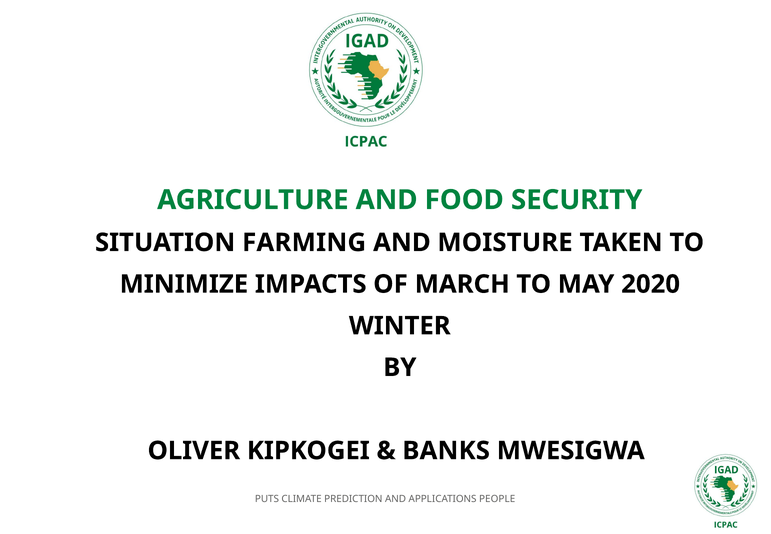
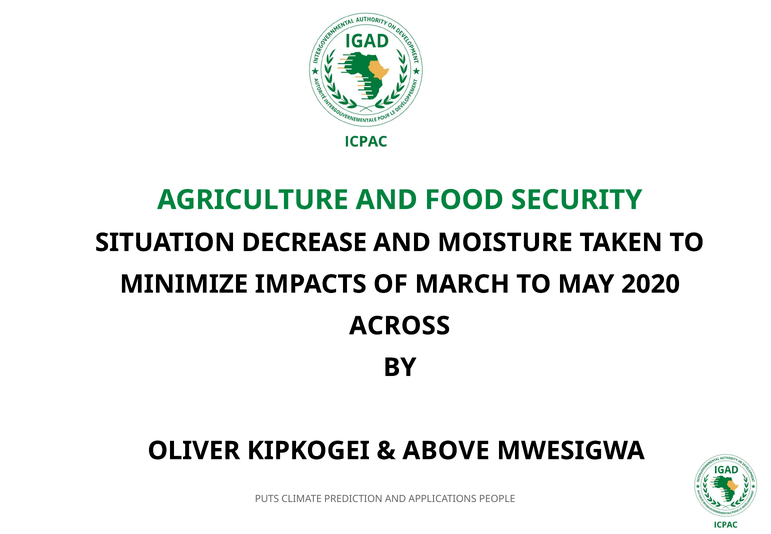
FARMING: FARMING -> DECREASE (304, 242)
WINTER: WINTER -> ACROSS (400, 326)
BANKS: BANKS -> ABOVE (446, 451)
